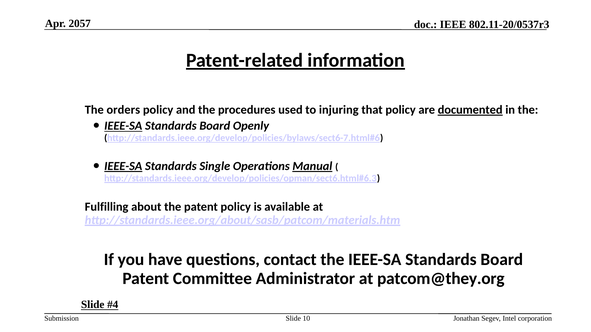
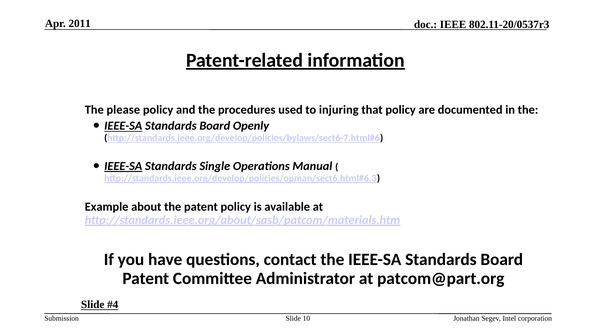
2057: 2057 -> 2011 (80, 23)
orders: orders -> please (123, 110)
documented underline: present -> none (470, 110)
Manual underline: present -> none (312, 166)
Fulfilling: Fulfilling -> Example (107, 207)
patcom@they.org: patcom@they.org -> patcom@part.org (441, 279)
